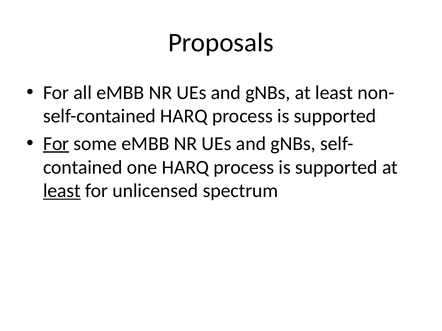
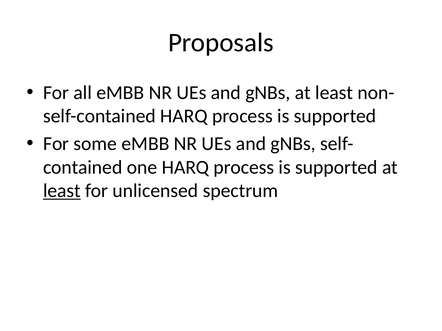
For underline: present -> none (56, 144)
